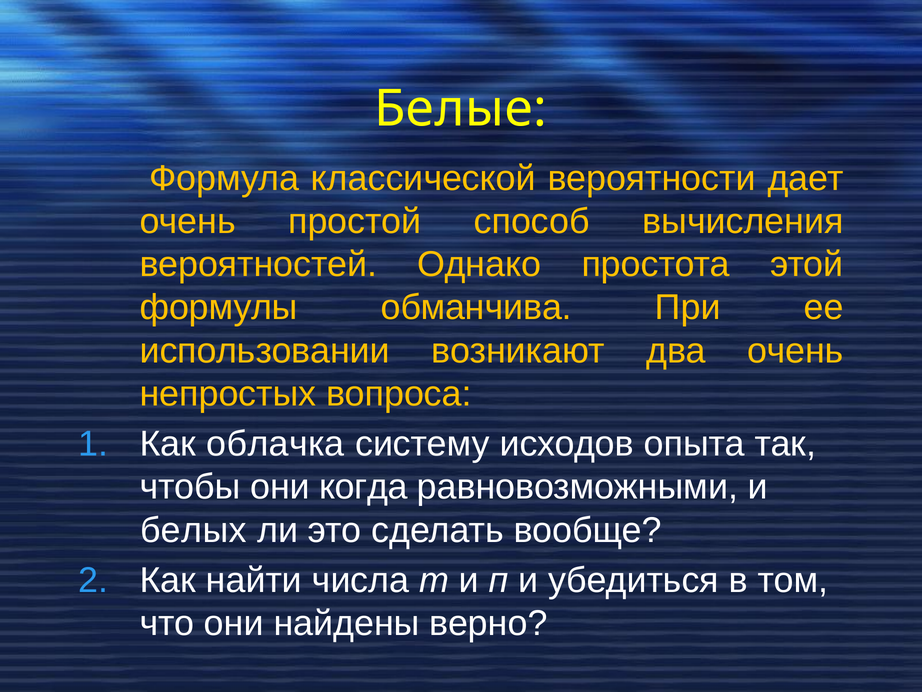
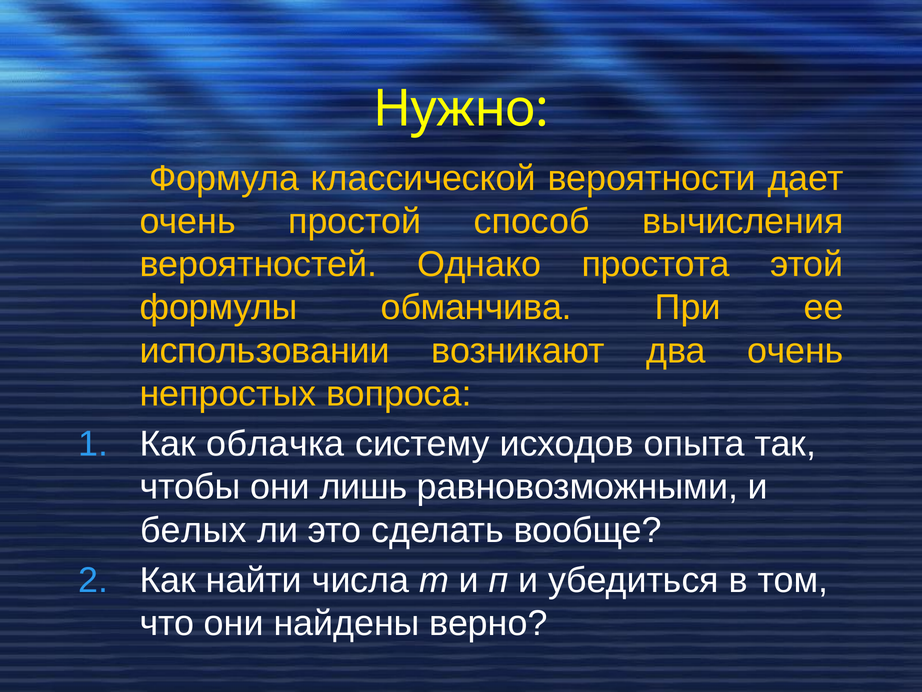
Белые: Белые -> Нужно (461, 109)
когда: когда -> лишь (364, 487)
